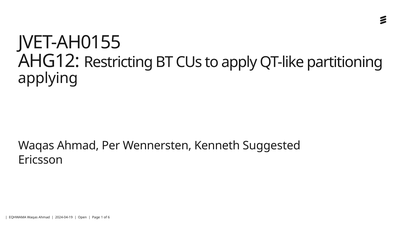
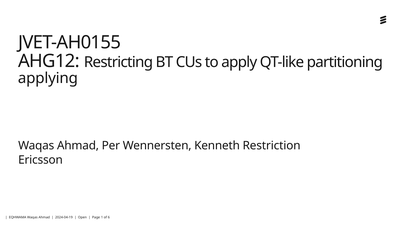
Suggested: Suggested -> Restriction (272, 146)
